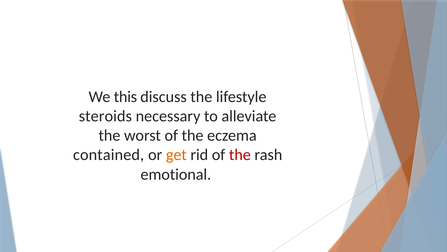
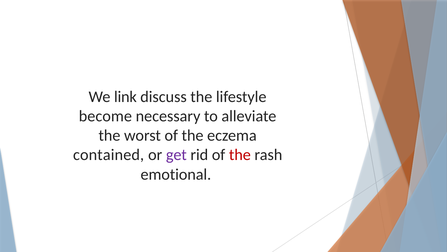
this: this -> link (125, 97)
steroids: steroids -> become (105, 116)
get colour: orange -> purple (176, 155)
